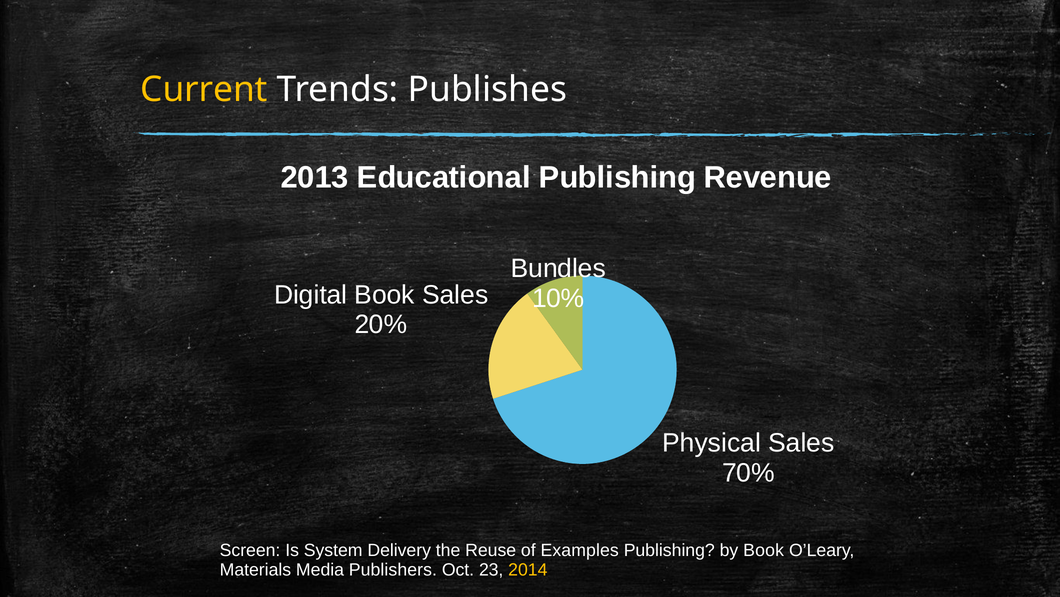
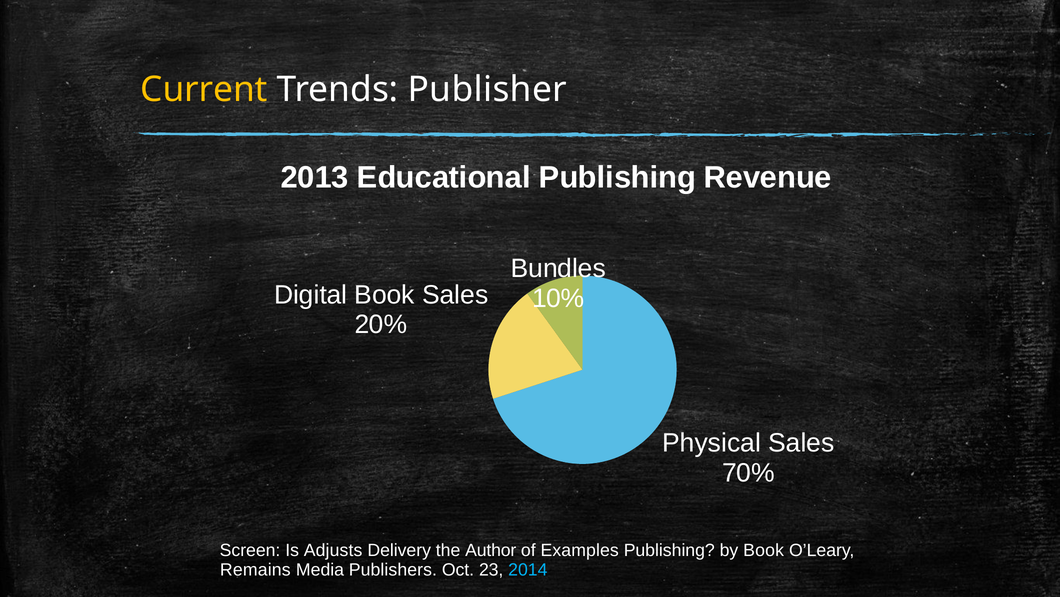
Publishes: Publishes -> Publisher (487, 89)
System: System -> Adjusts (333, 550)
Reuse: Reuse -> Author (491, 550)
Materials: Materials -> Remains (255, 569)
2014 colour: yellow -> light blue (528, 569)
